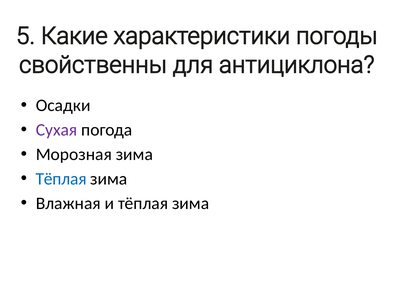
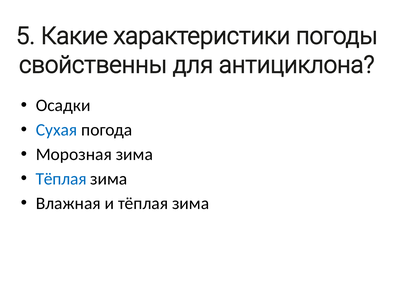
Сухая colour: purple -> blue (57, 130)
